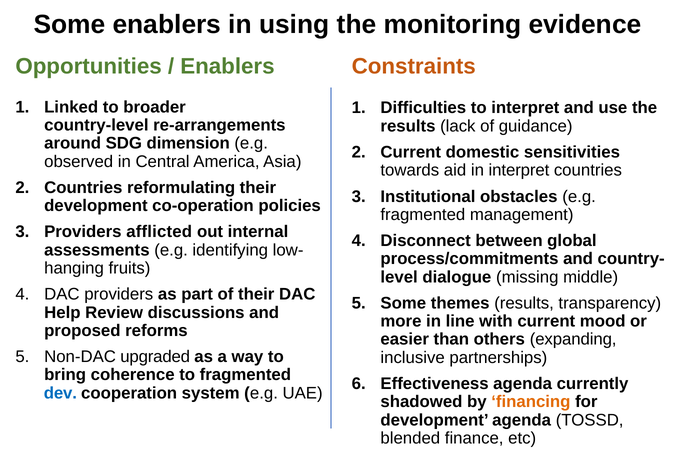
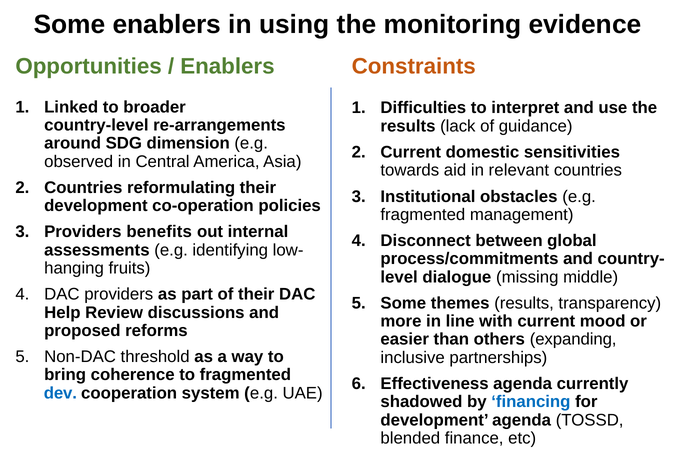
in interpret: interpret -> relevant (519, 170)
afflicted: afflicted -> benefits (159, 232)
upgraded: upgraded -> threshold (155, 357)
financing colour: orange -> blue (531, 402)
